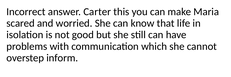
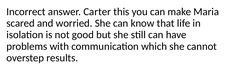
inform: inform -> results (62, 58)
